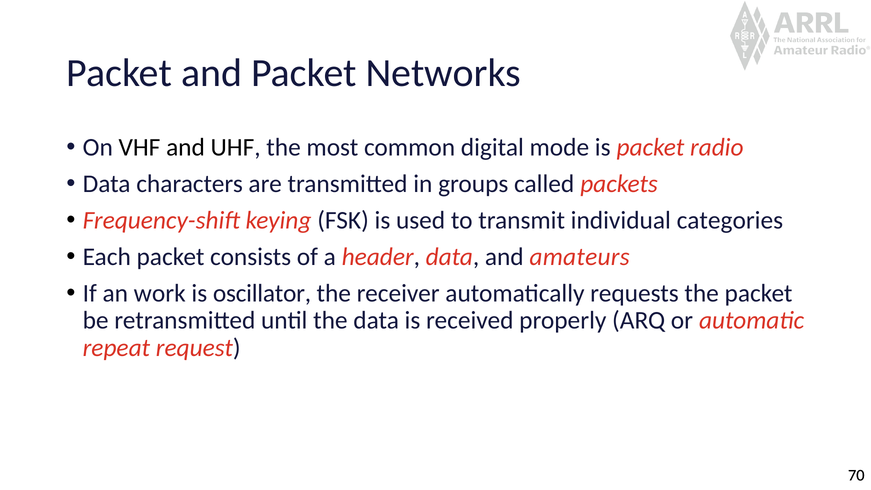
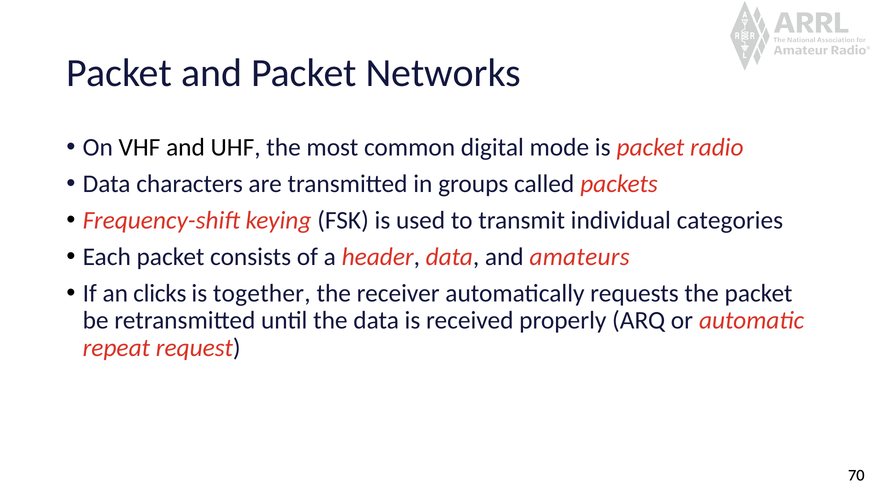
work: work -> clicks (160, 293)
oscillator: oscillator -> together (262, 293)
